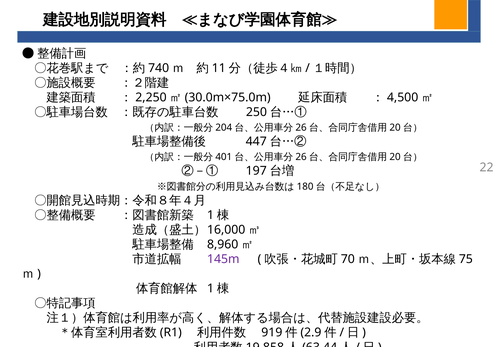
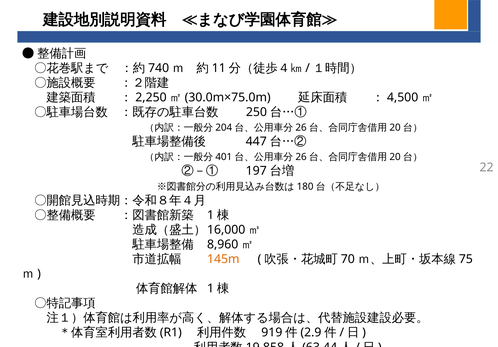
145m colour: purple -> orange (223, 259)
